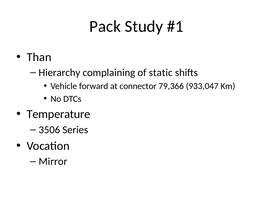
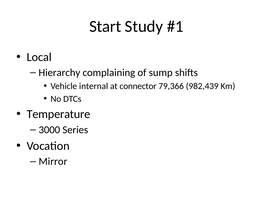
Pack: Pack -> Start (105, 26)
Than: Than -> Local (39, 57)
static: static -> sump (161, 73)
forward: forward -> internal (94, 86)
933,047: 933,047 -> 982,439 (202, 86)
3506: 3506 -> 3000 (49, 130)
